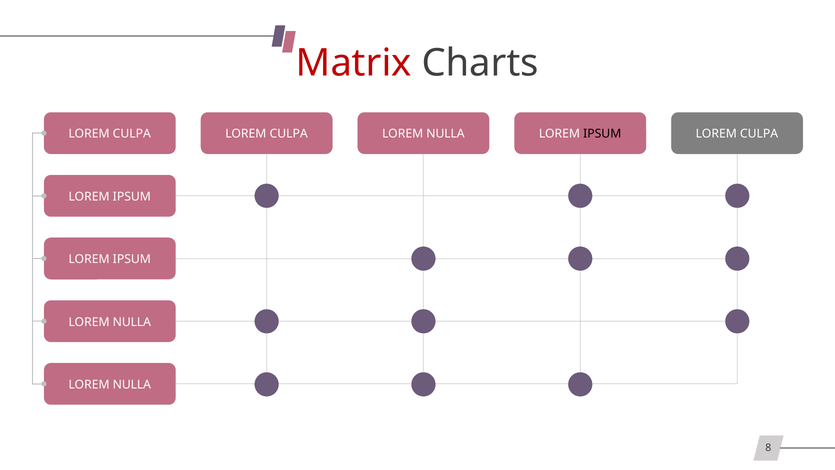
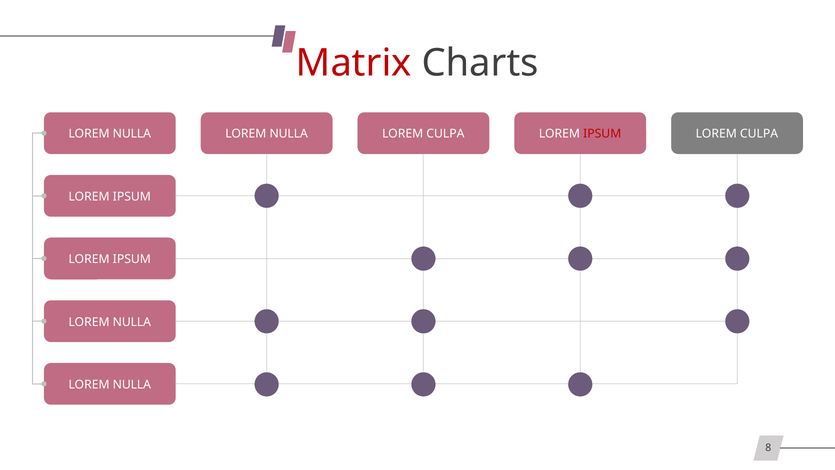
CULPA: CULPA -> NULLA (132, 134)
CULPA: CULPA -> NULLA (289, 134)
NULLA: NULLA -> CULPA (445, 134)
IPSUM colour: black -> red (602, 134)
